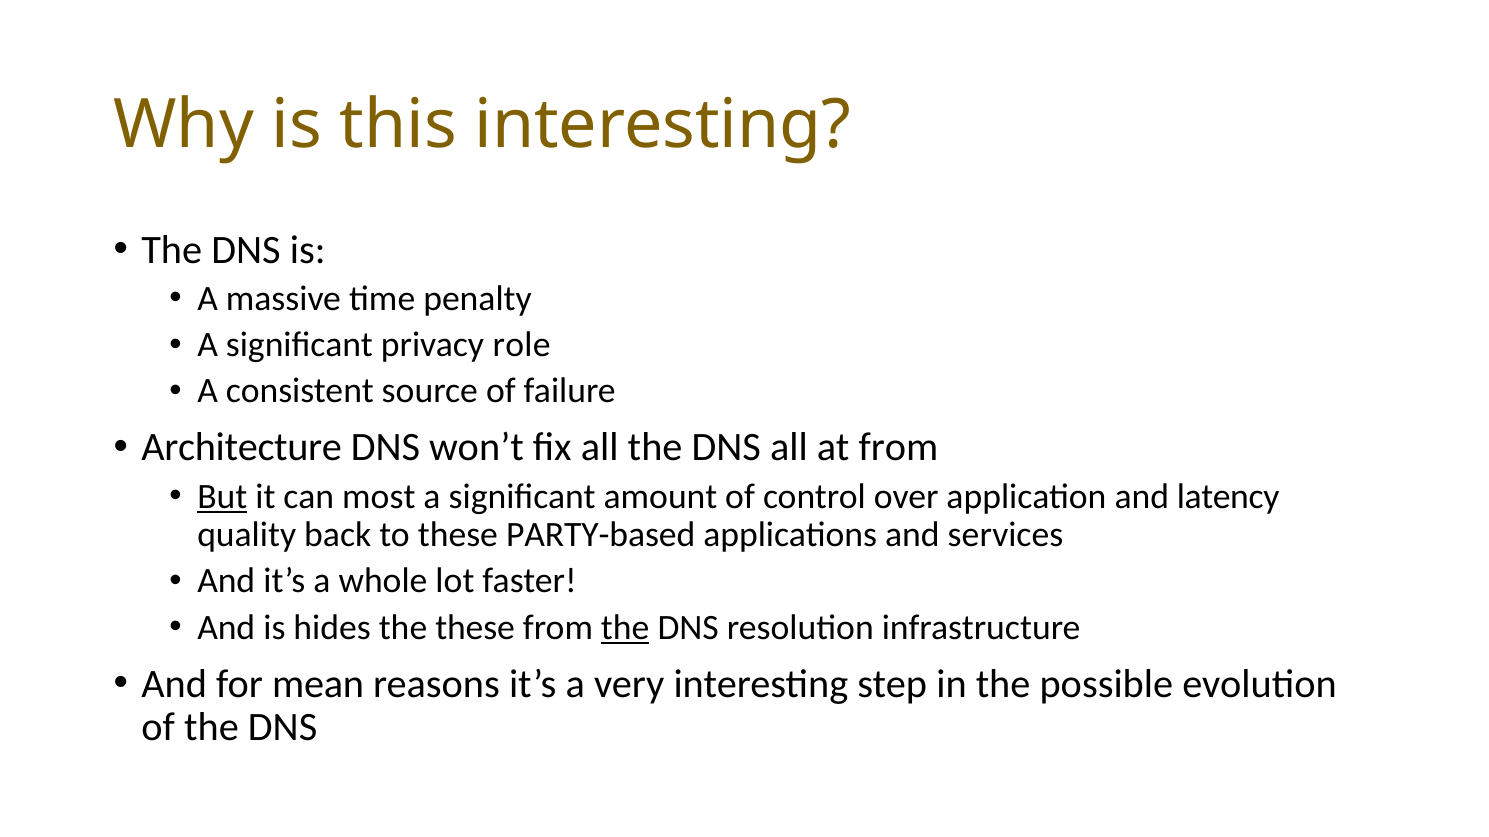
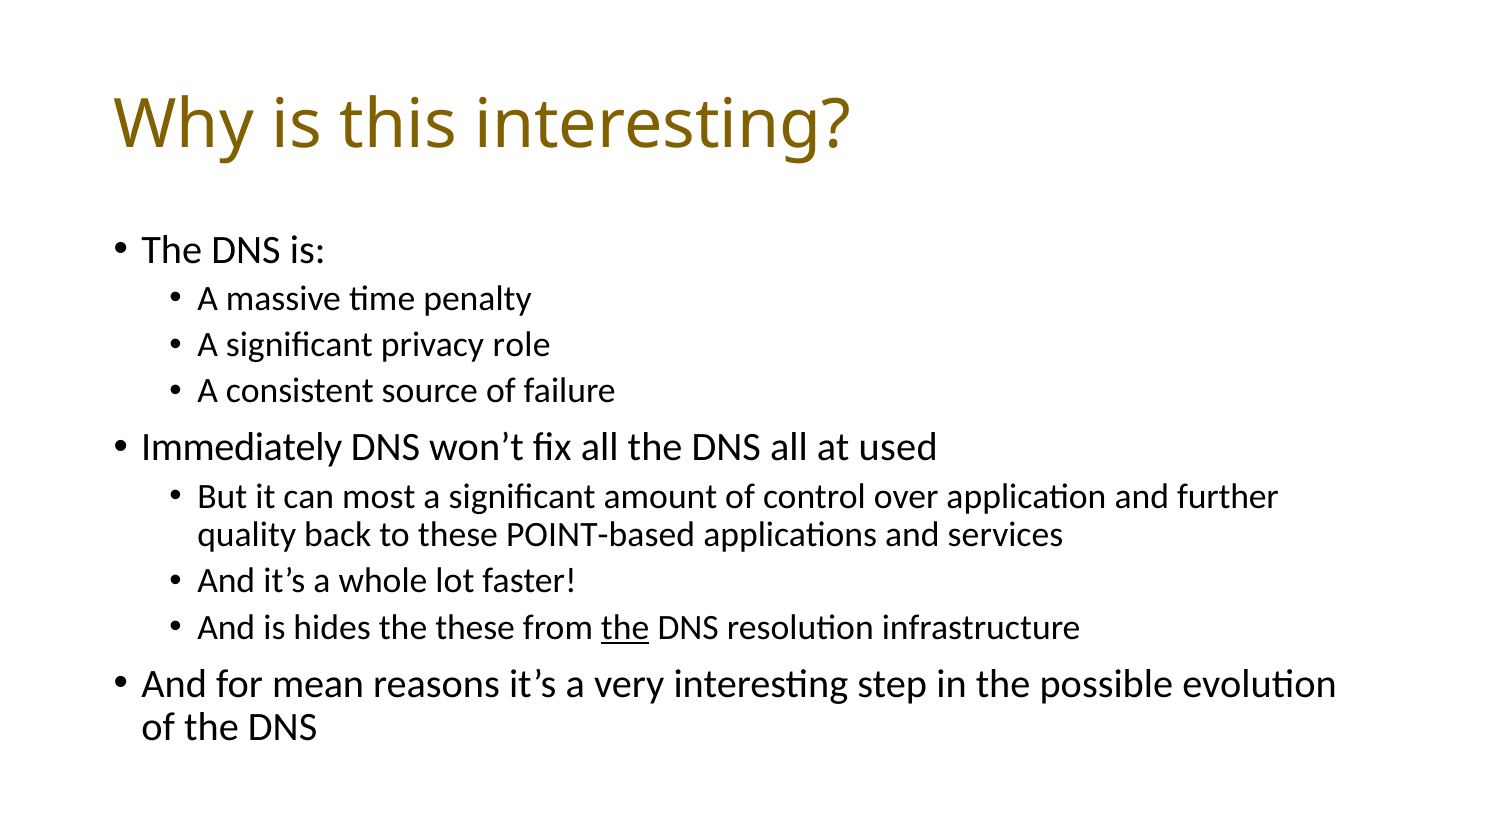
Architecture: Architecture -> Immediately (242, 448)
at from: from -> used (898, 448)
But underline: present -> none (222, 497)
latency: latency -> further (1228, 497)
PARTY-based: PARTY-based -> POINT-based (601, 535)
